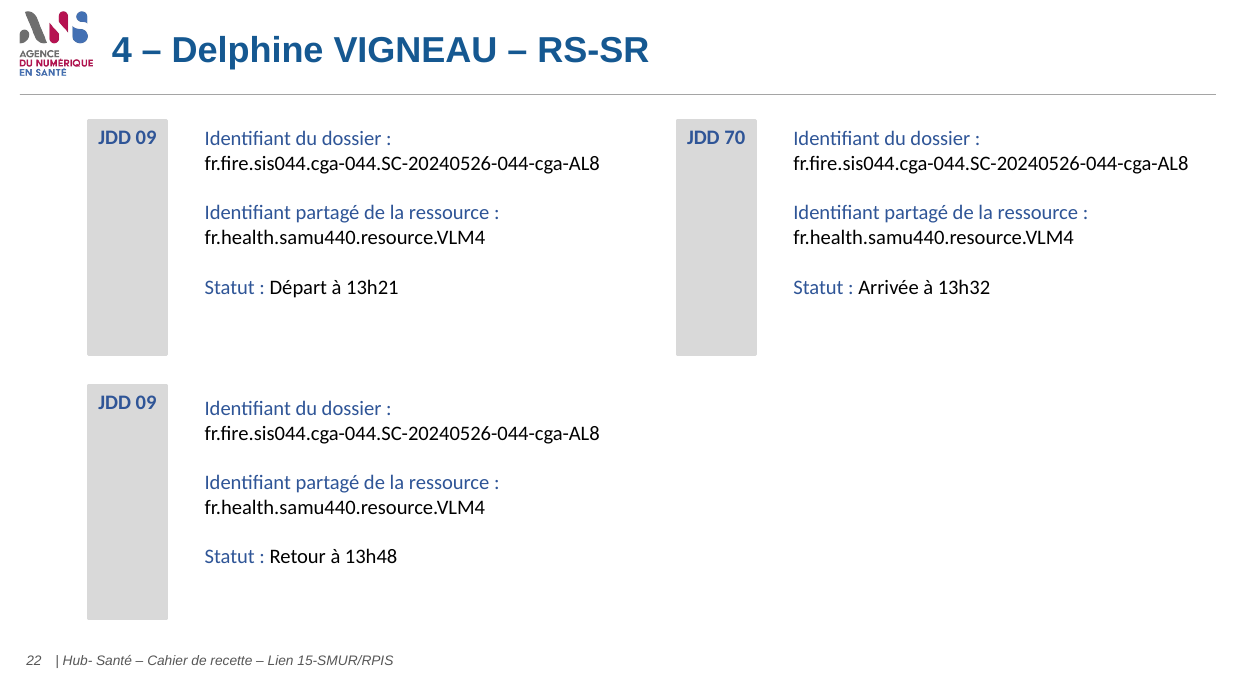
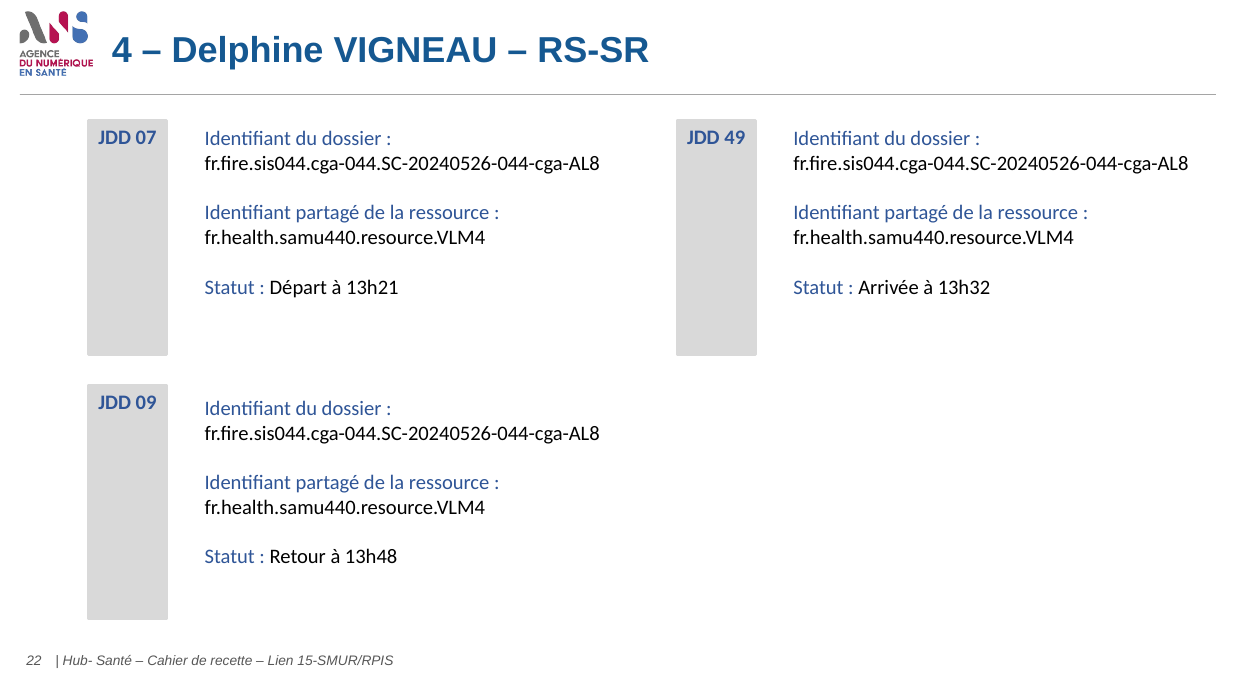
09: 09 -> 07 (146, 138)
70: 70 -> 49 (735, 138)
